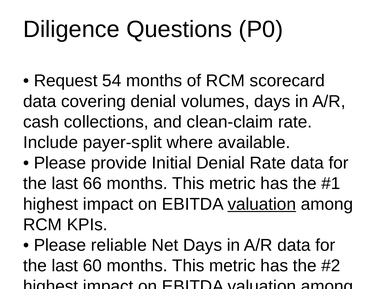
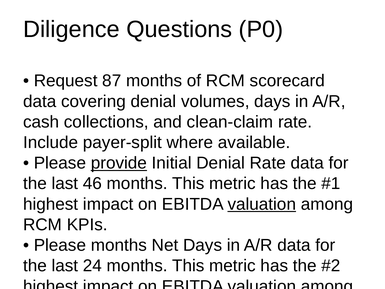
54: 54 -> 87 (112, 81)
provide underline: none -> present (119, 163)
66: 66 -> 46 (92, 183)
Please reliable: reliable -> months (119, 245)
60: 60 -> 24 (92, 266)
